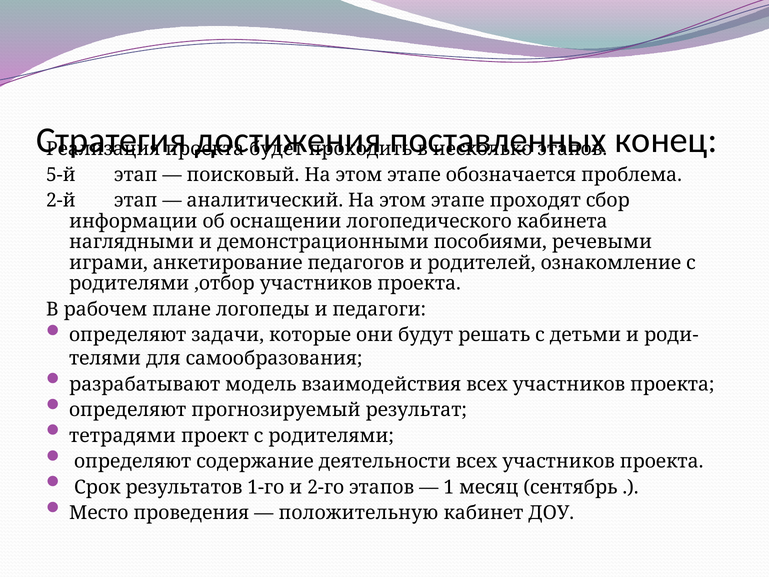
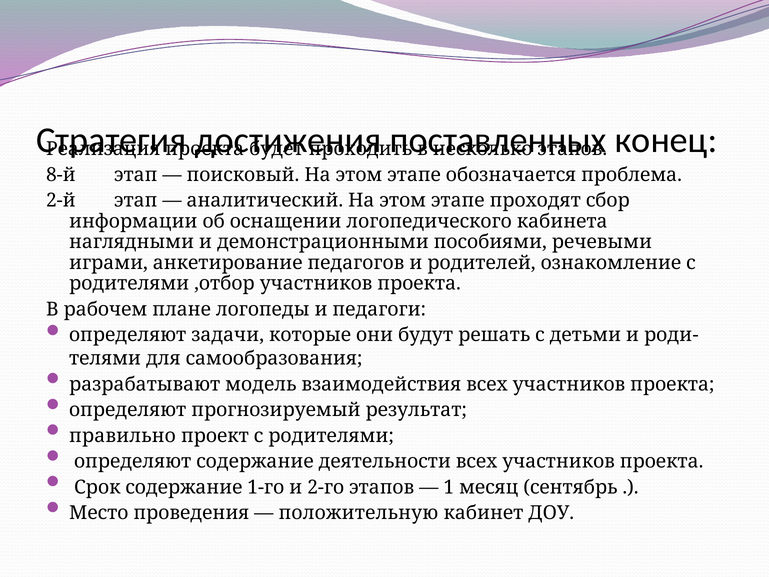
5-й: 5-й -> 8-й (61, 175)
тетрадями: тетрадями -> правильно (122, 436)
Срок результатов: результатов -> содержание (184, 487)
